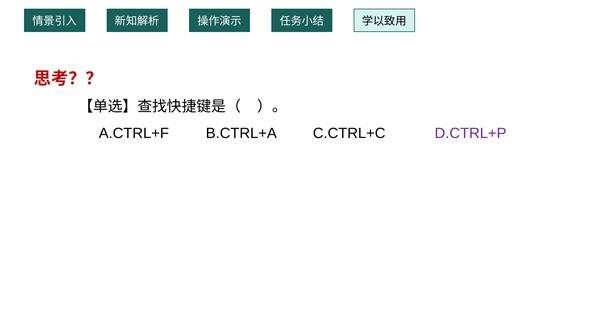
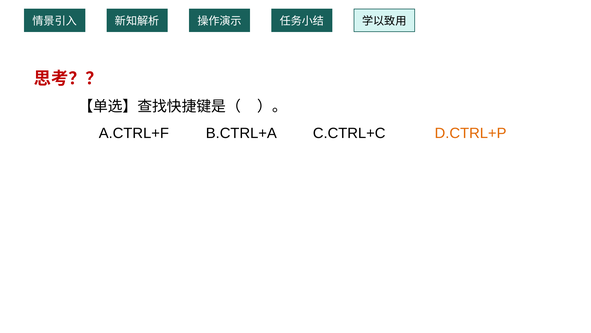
D.CTRL+P colour: purple -> orange (471, 133)
